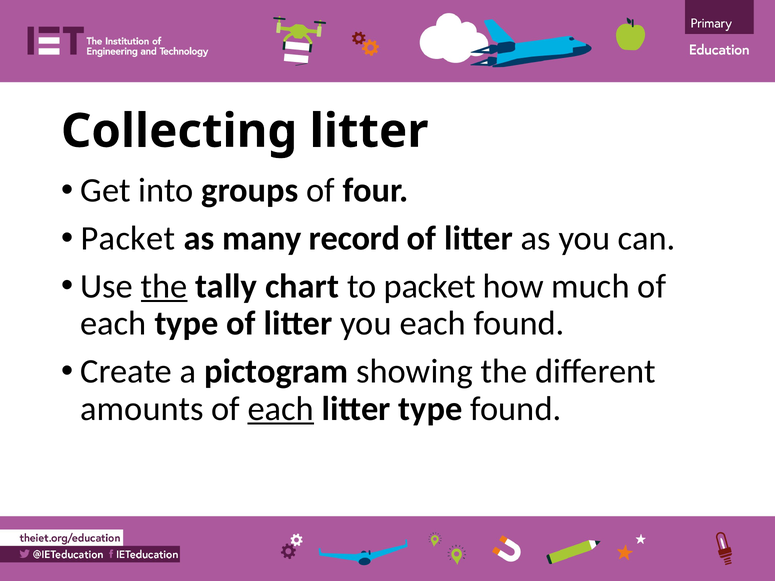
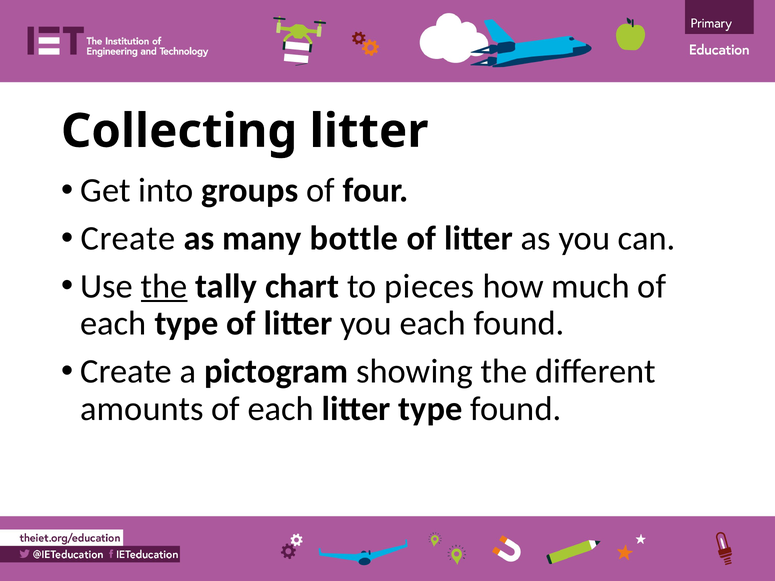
Packet: Packet -> Create (128, 238)
record: record -> bottle (354, 238)
to packet: packet -> pieces (429, 286)
each underline: present -> none (281, 409)
